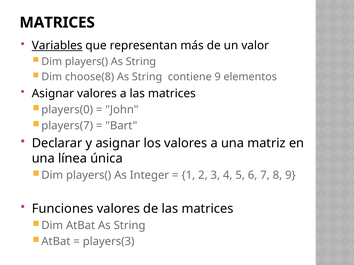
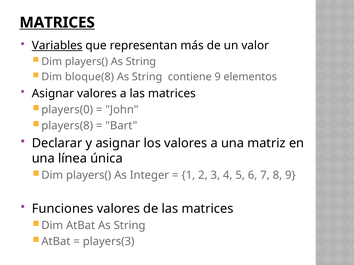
MATRICES underline: none -> present (57, 23)
choose(8: choose(8 -> bloque(8 (90, 77)
players(7: players(7 -> players(8 (67, 126)
